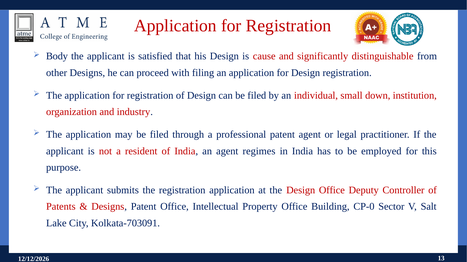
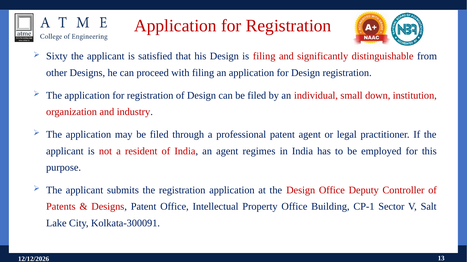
Body: Body -> Sixty (57, 56)
is cause: cause -> filing (264, 56)
CP-0: CP-0 -> CP-1 (364, 207)
Kolkata-703091: Kolkata-703091 -> Kolkata-300091 (126, 224)
